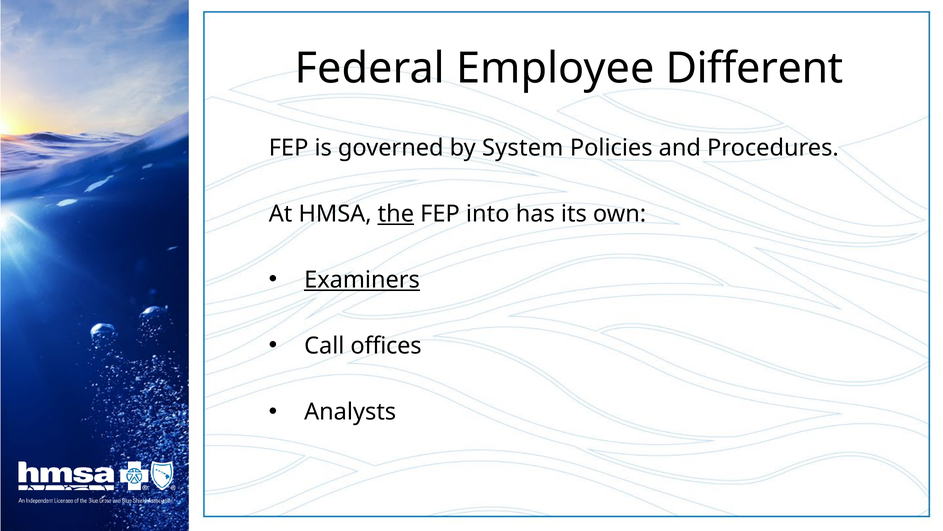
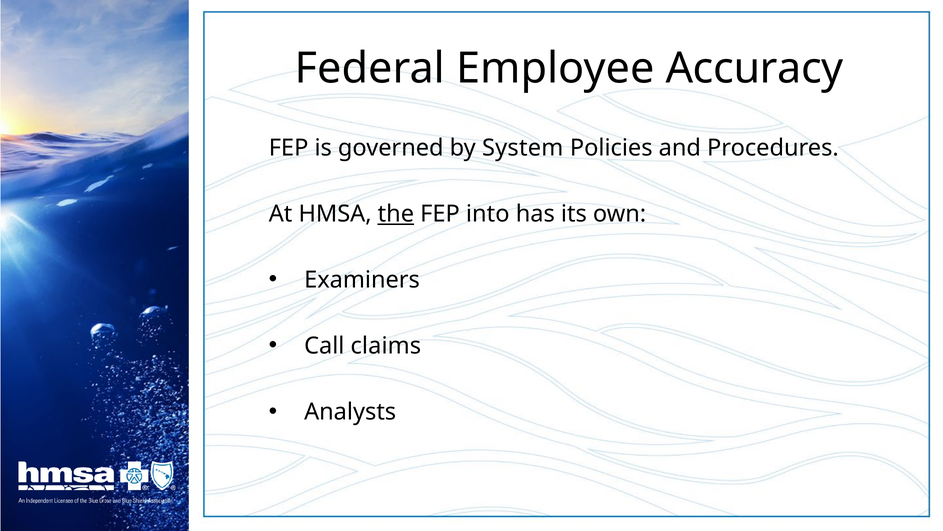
Different: Different -> Accuracy (755, 68)
Examiners underline: present -> none (362, 280)
offices: offices -> claims (386, 346)
